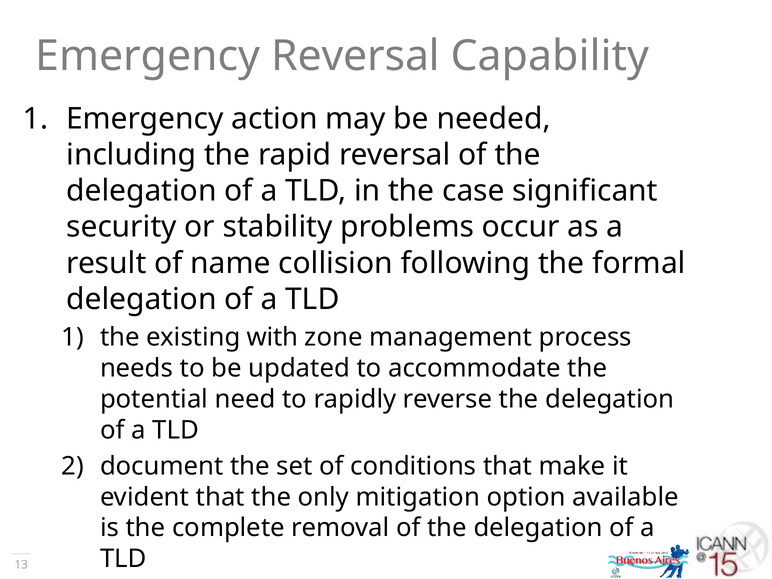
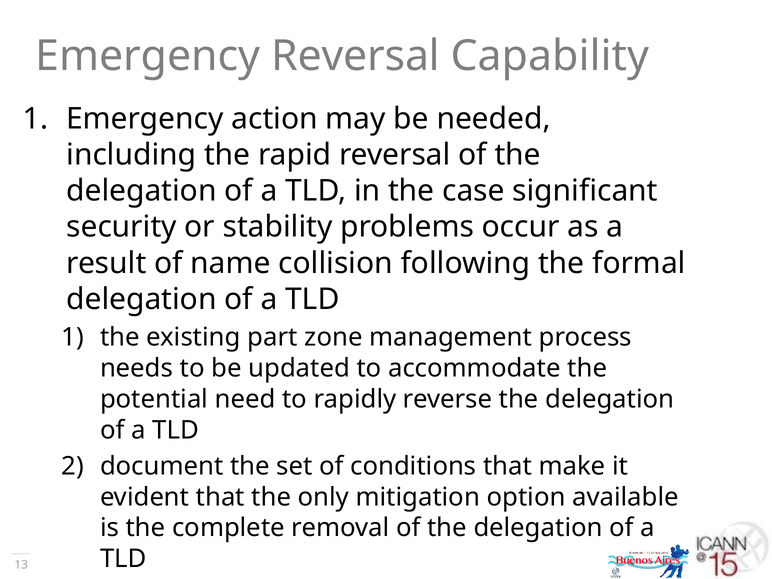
with: with -> part (272, 337)
